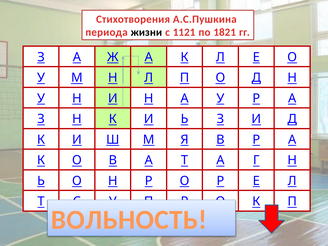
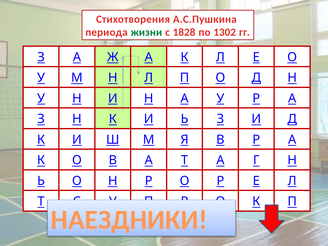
жизни colour: black -> green (146, 32)
1121: 1121 -> 1828 (184, 32)
1821: 1821 -> 1302 (225, 32)
ВОЛЬНОСТЬ: ВОЛЬНОСТЬ -> НАЕЗДНИКИ (129, 220)
